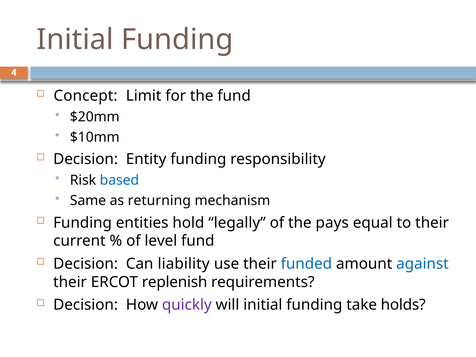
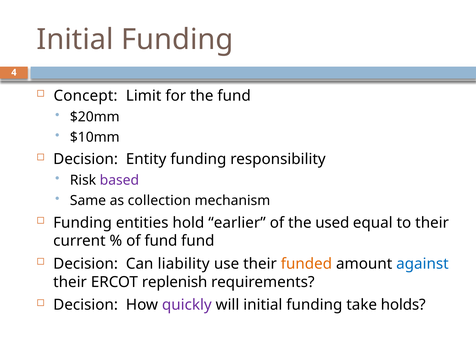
based colour: blue -> purple (119, 180)
returning: returning -> collection (159, 201)
legally: legally -> earlier (237, 223)
pays: pays -> used (332, 223)
of level: level -> fund (161, 241)
funded colour: blue -> orange (306, 264)
